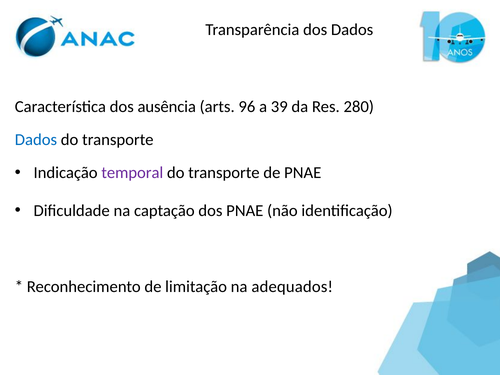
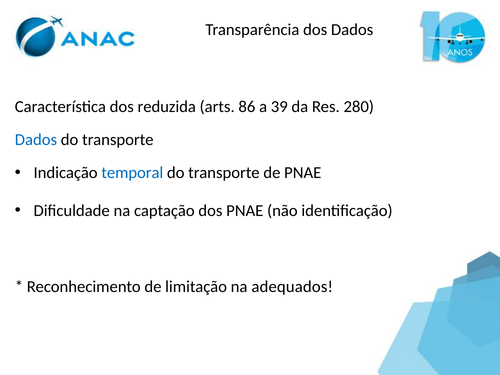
ausência: ausência -> reduzida (167, 107)
96: 96 -> 86 (247, 107)
temporal colour: purple -> blue (132, 173)
